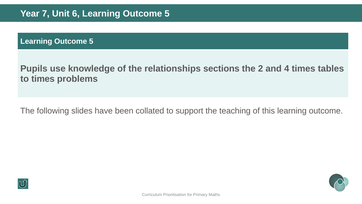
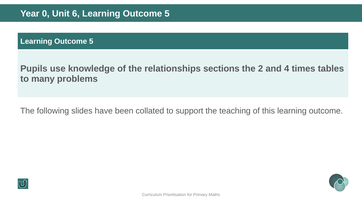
7: 7 -> 0 (46, 13)
to times: times -> many (43, 79)
